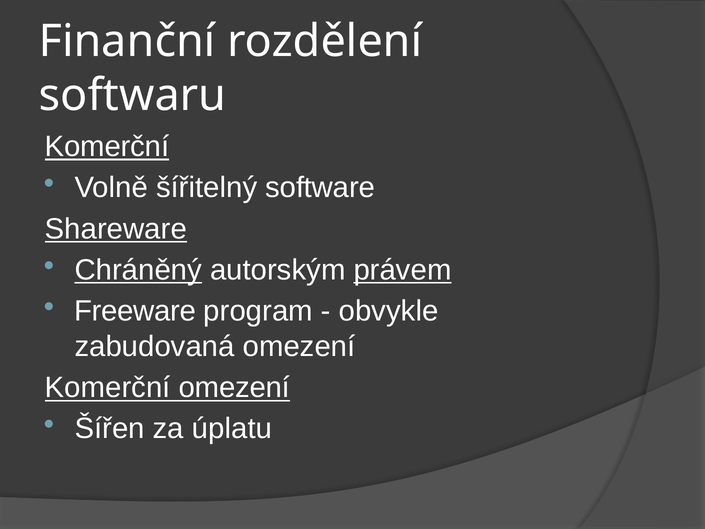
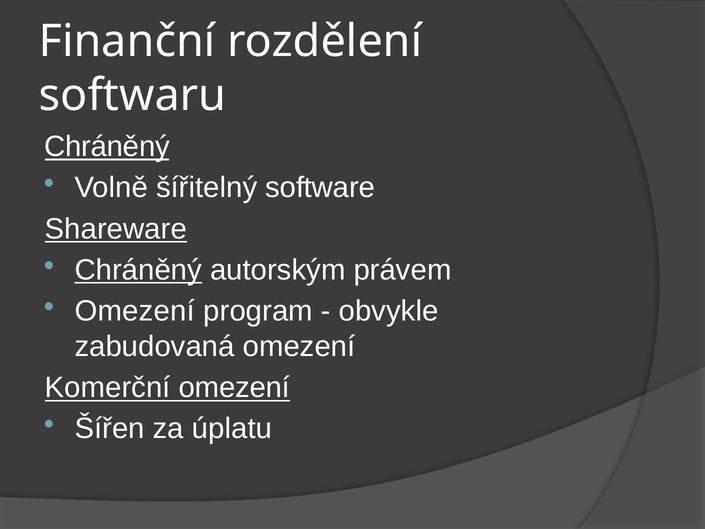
Komerční: Komerční -> Chráněný (107, 147)
právem underline: present -> none (403, 270)
Freeware: Freeware -> Omezení (135, 311)
